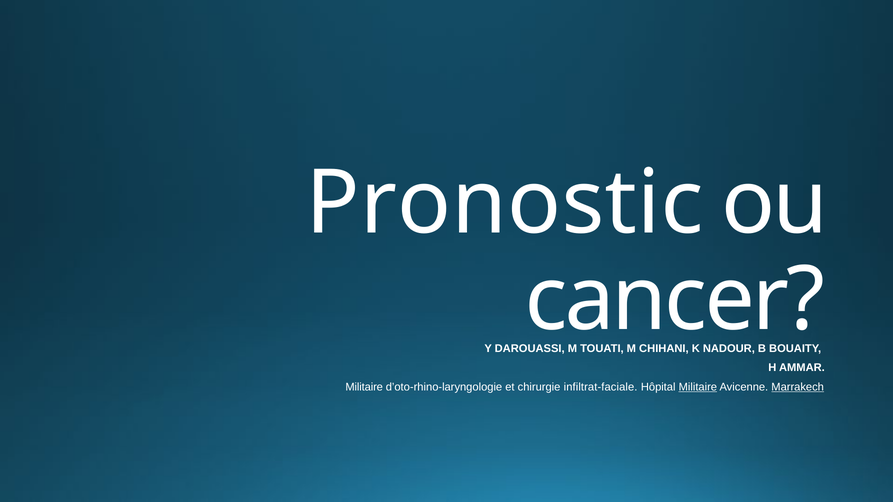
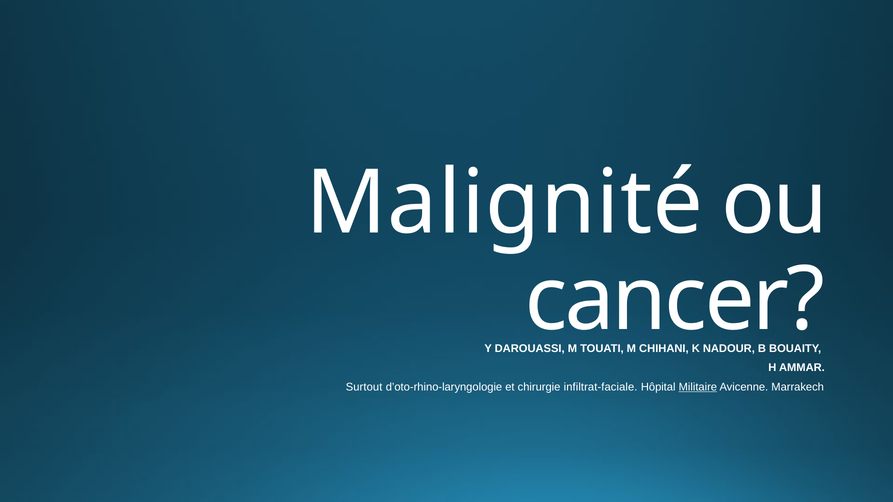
Pronostic: Pronostic -> Malignité (504, 203)
Militaire: Militaire -> Surtout (364, 387)
Marrakech underline: present -> none (798, 387)
